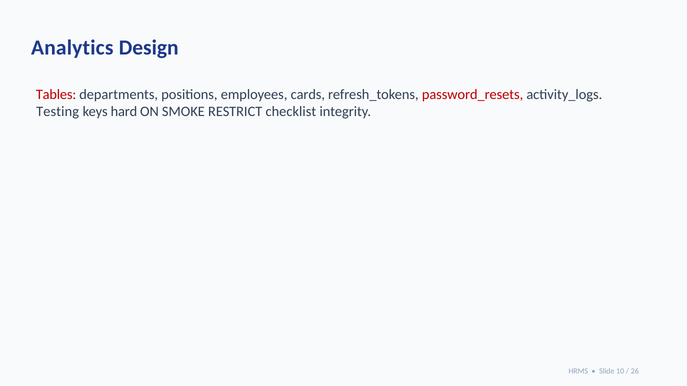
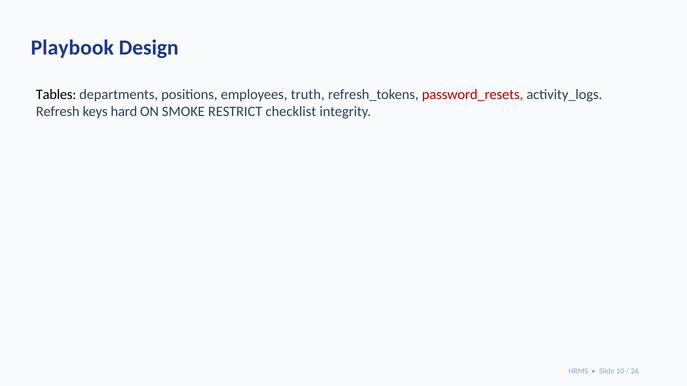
Analytics: Analytics -> Playbook (72, 48)
Tables colour: red -> black (56, 95)
cards: cards -> truth (308, 95)
Testing: Testing -> Refresh (58, 112)
